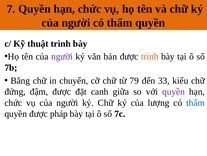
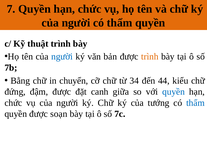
người colour: purple -> blue (62, 56)
79: 79 -> 34 (134, 80)
33: 33 -> 44 (164, 80)
quyền colour: purple -> blue (174, 91)
lượng: lượng -> tướng (159, 102)
pháp: pháp -> soạn (59, 113)
